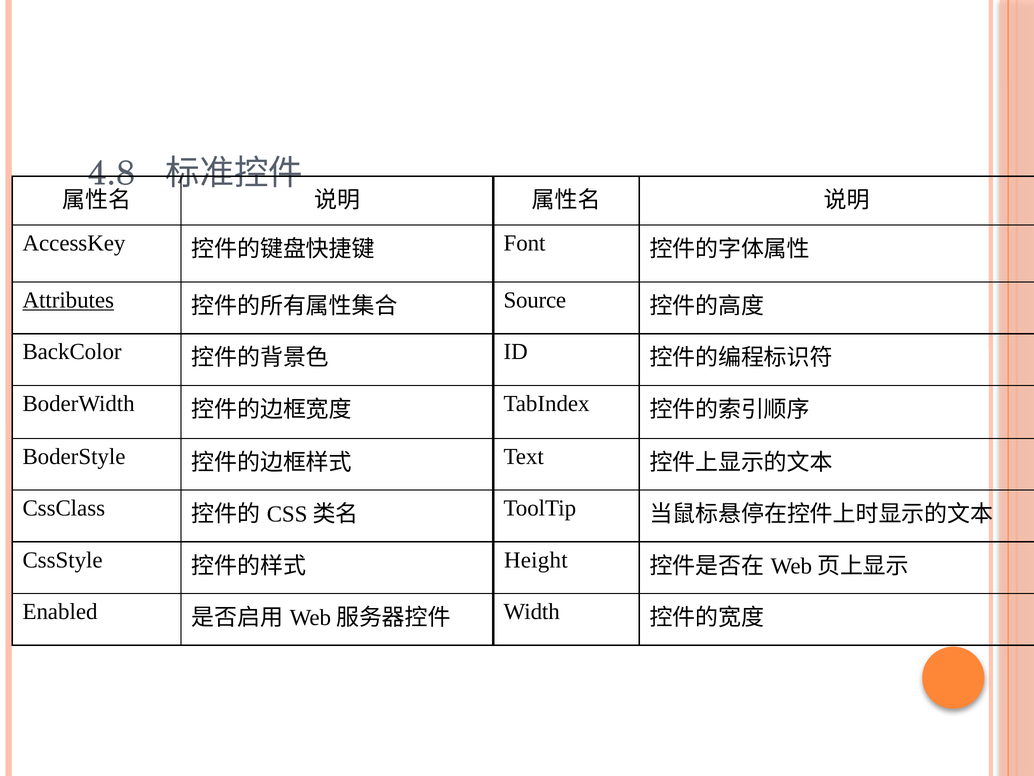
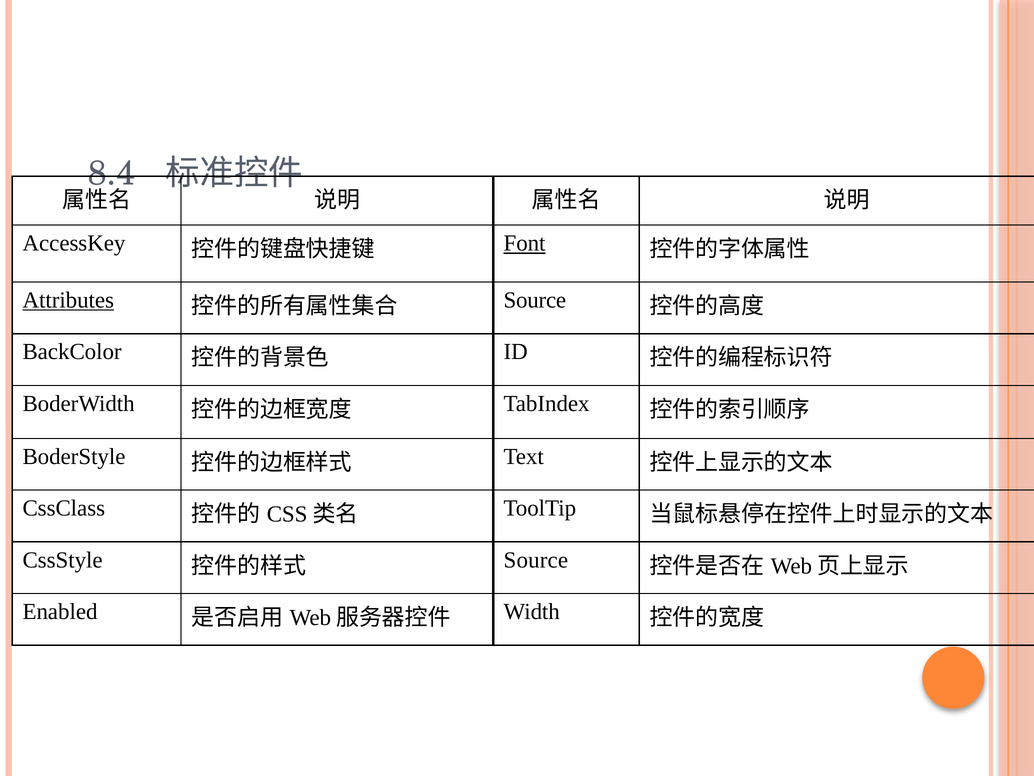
4.8: 4.8 -> 8.4 (112, 173)
Font underline: none -> present (525, 243)
Height: Height -> Source (536, 560)
